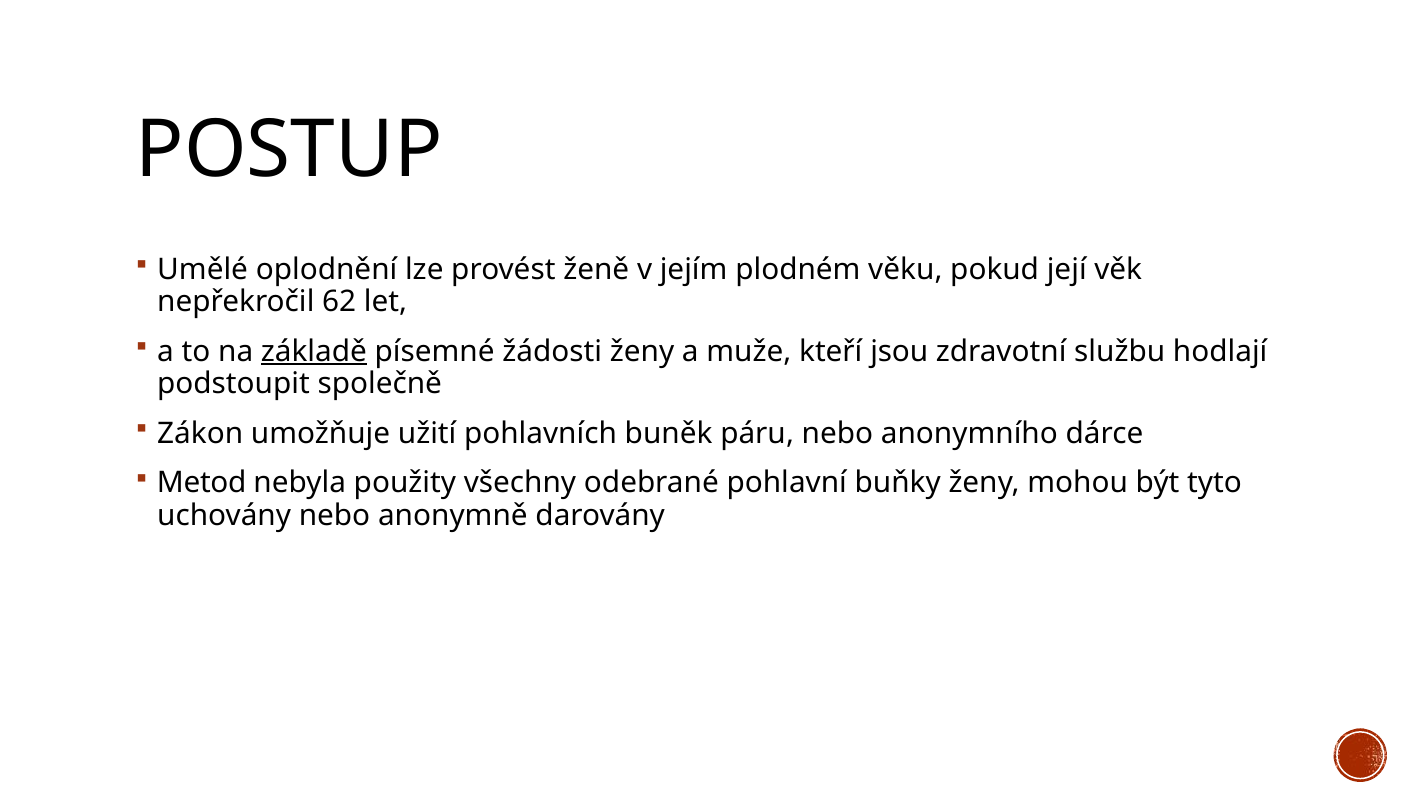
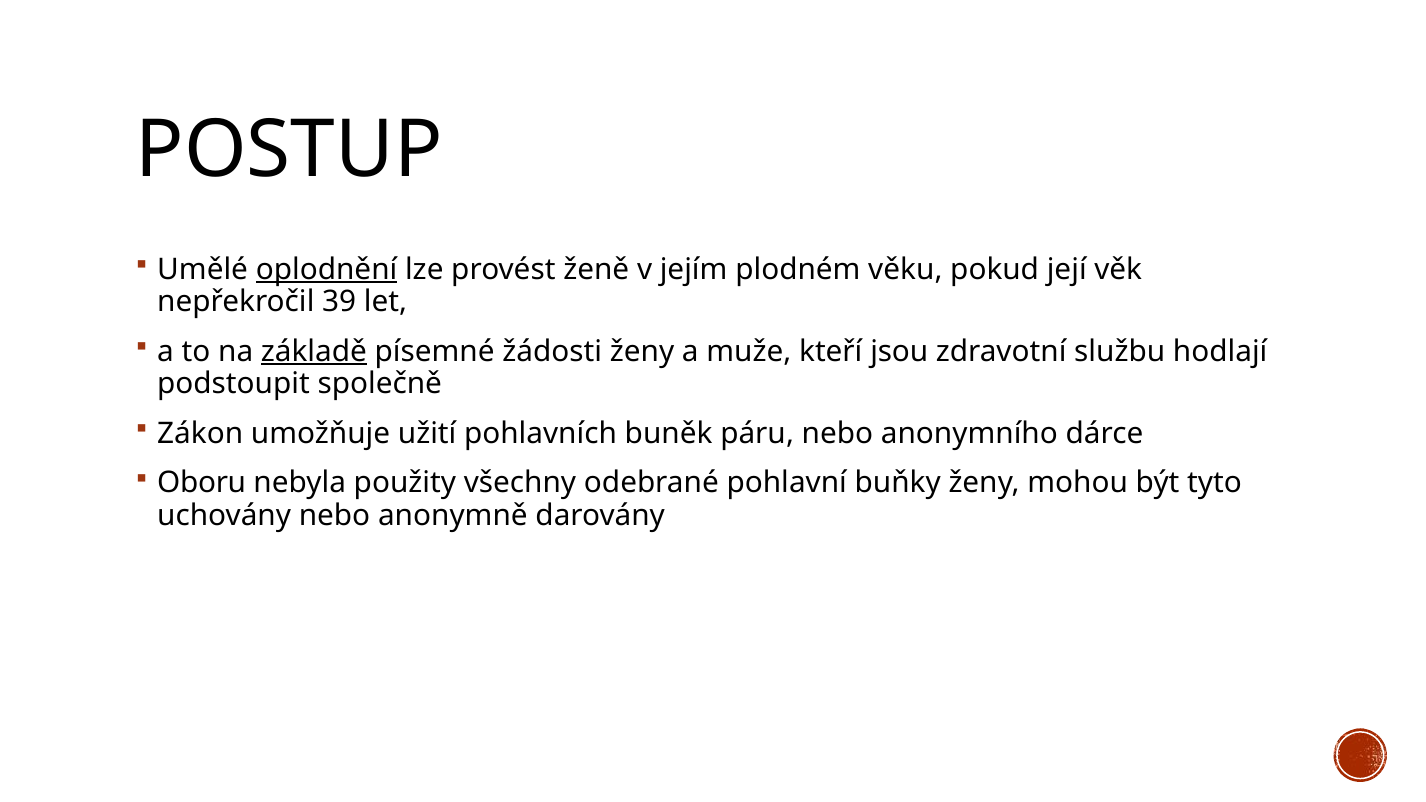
oplodnění underline: none -> present (327, 269)
62: 62 -> 39 (339, 301)
Metod: Metod -> Oboru (202, 483)
